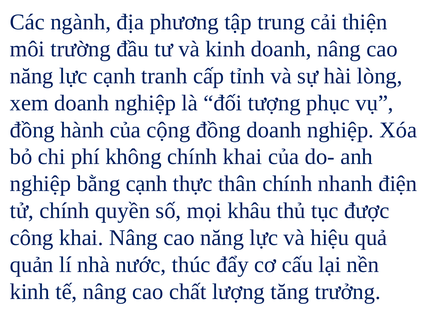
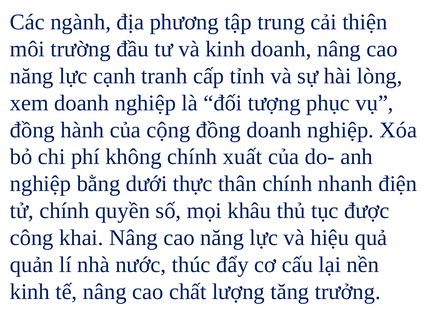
chính khai: khai -> xuất (242, 157)
bằng cạnh: cạnh -> dưới (147, 184)
